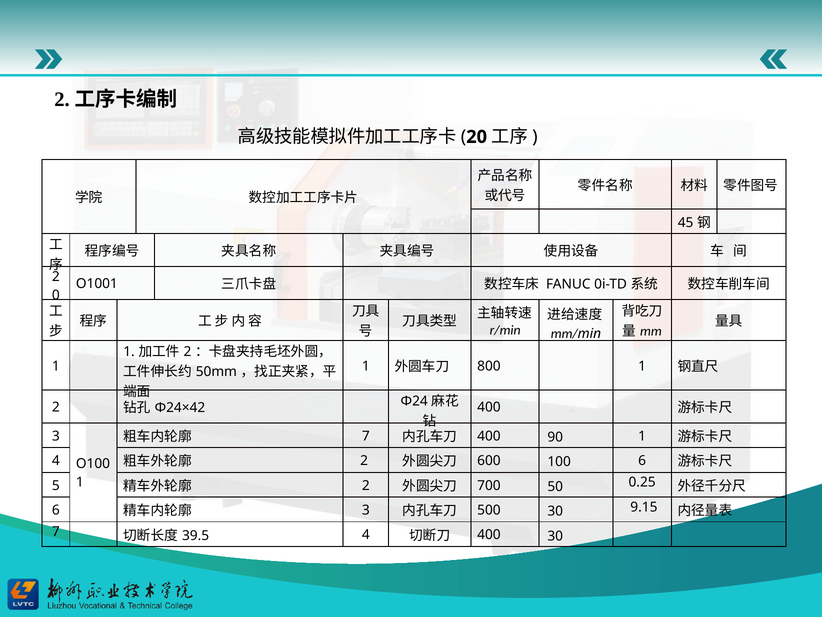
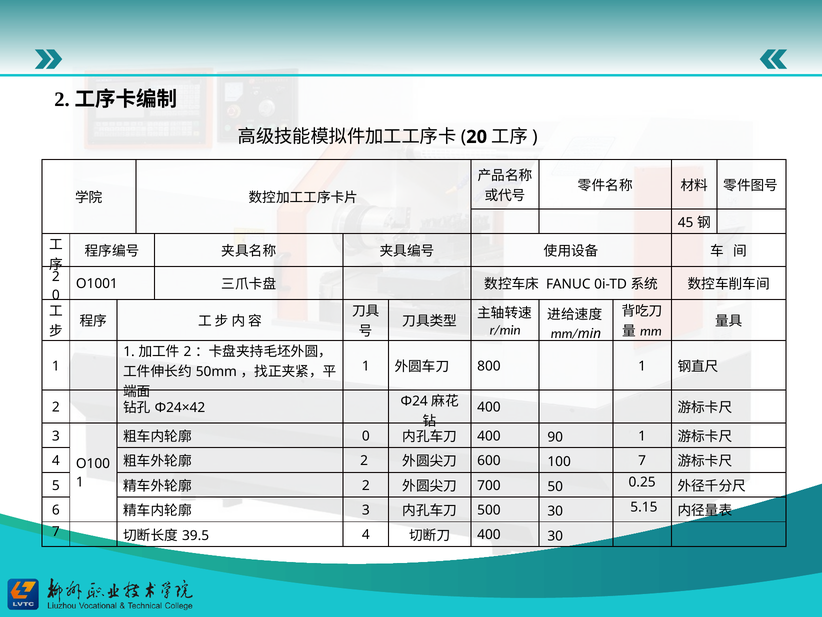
7: 7 -> 0 (366, 436)
100 6: 6 -> 7 (642, 460)
9.15: 9.15 -> 5.15 (644, 507)
